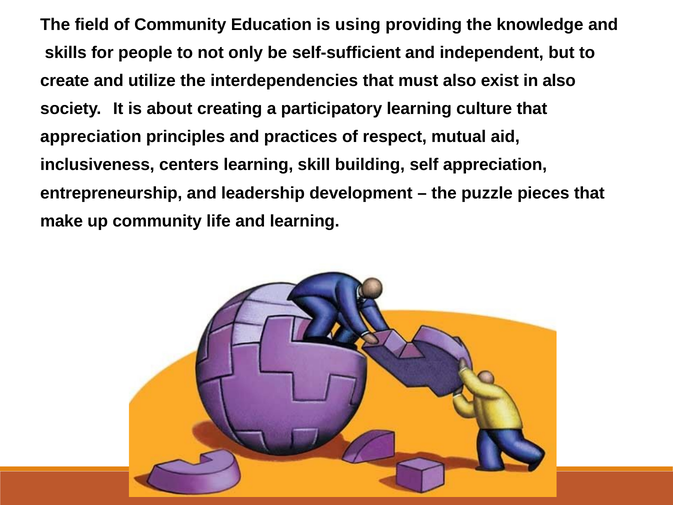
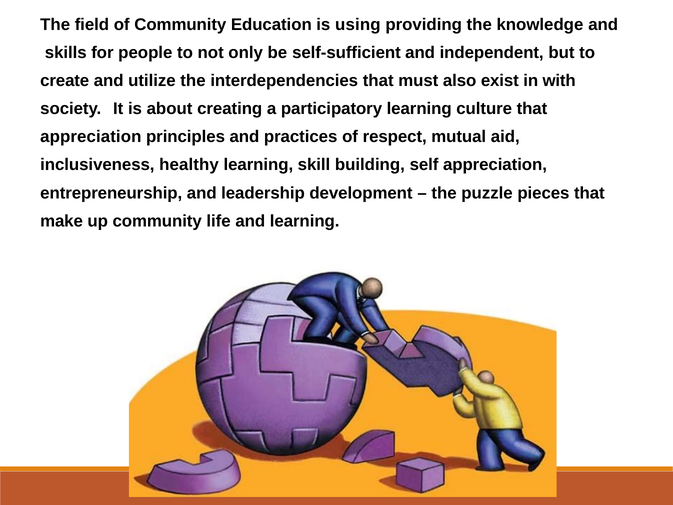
in also: also -> with (559, 81)
centers: centers -> healthy (189, 165)
